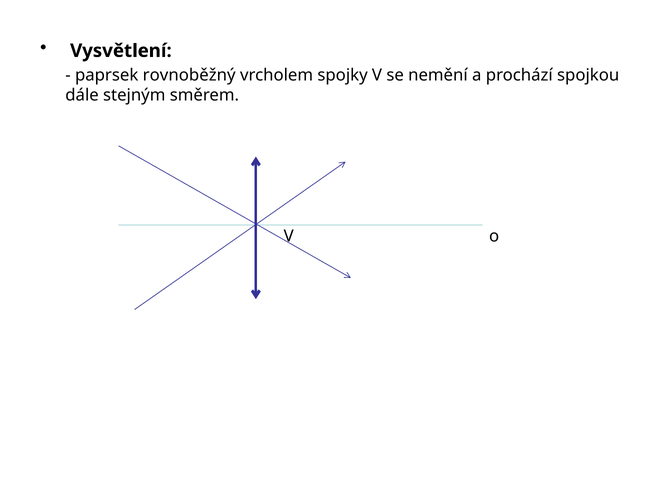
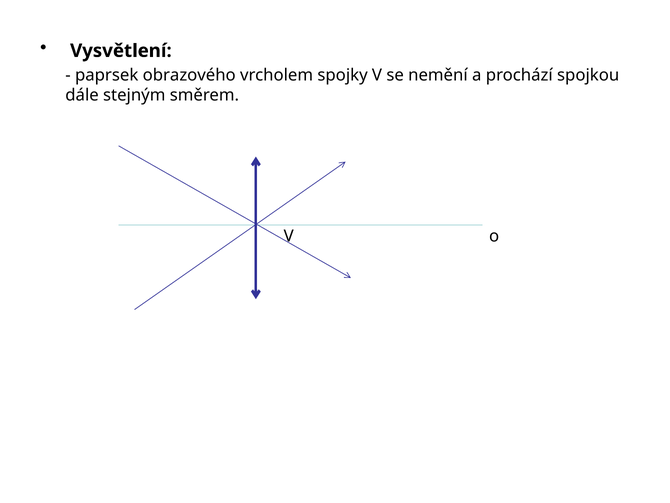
rovnoběžný: rovnoběžný -> obrazového (189, 75)
